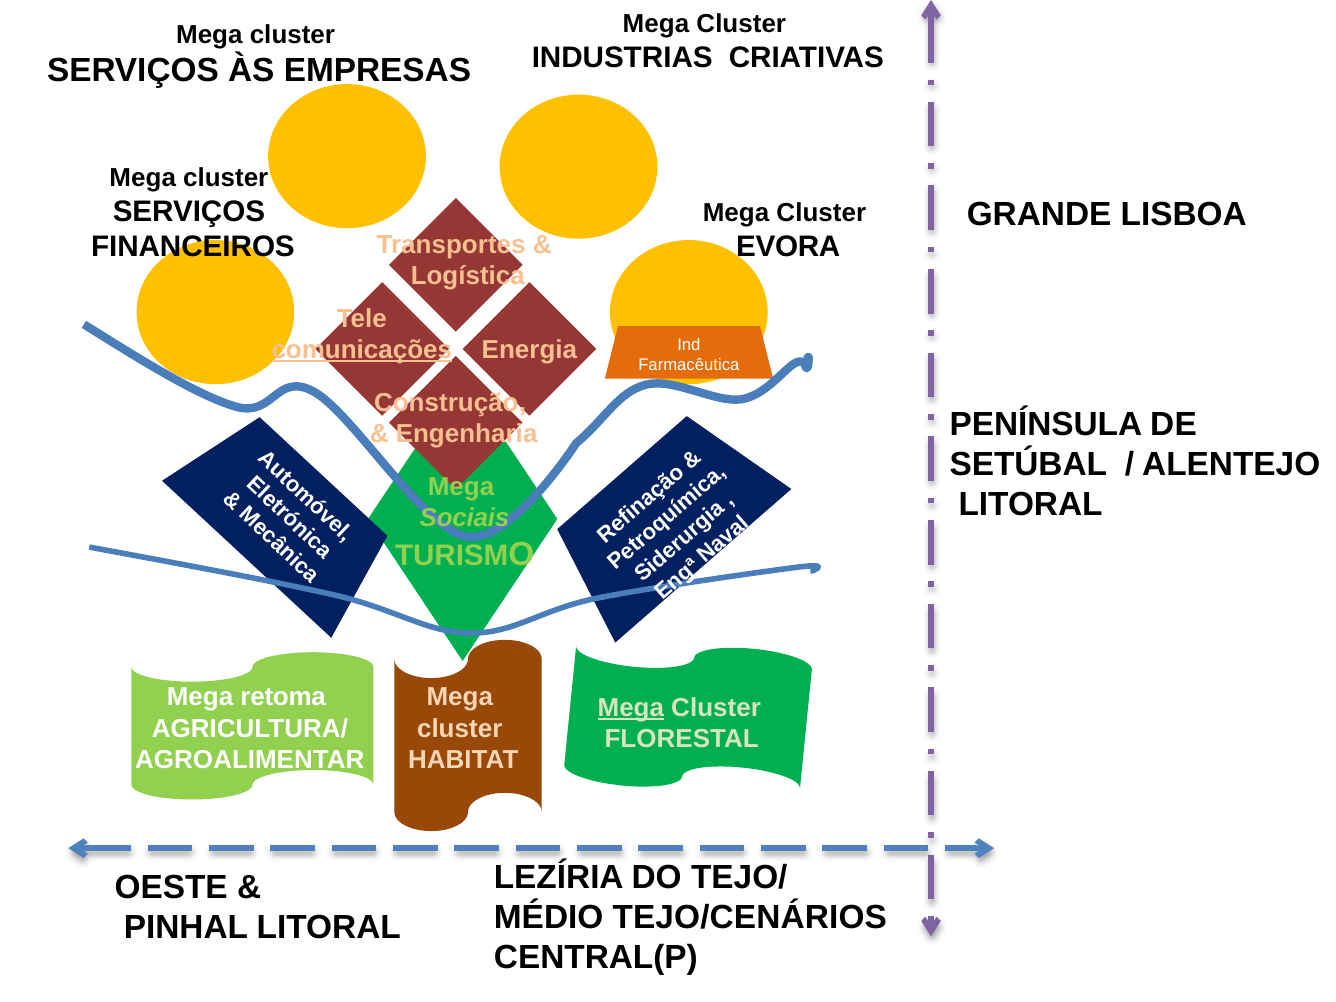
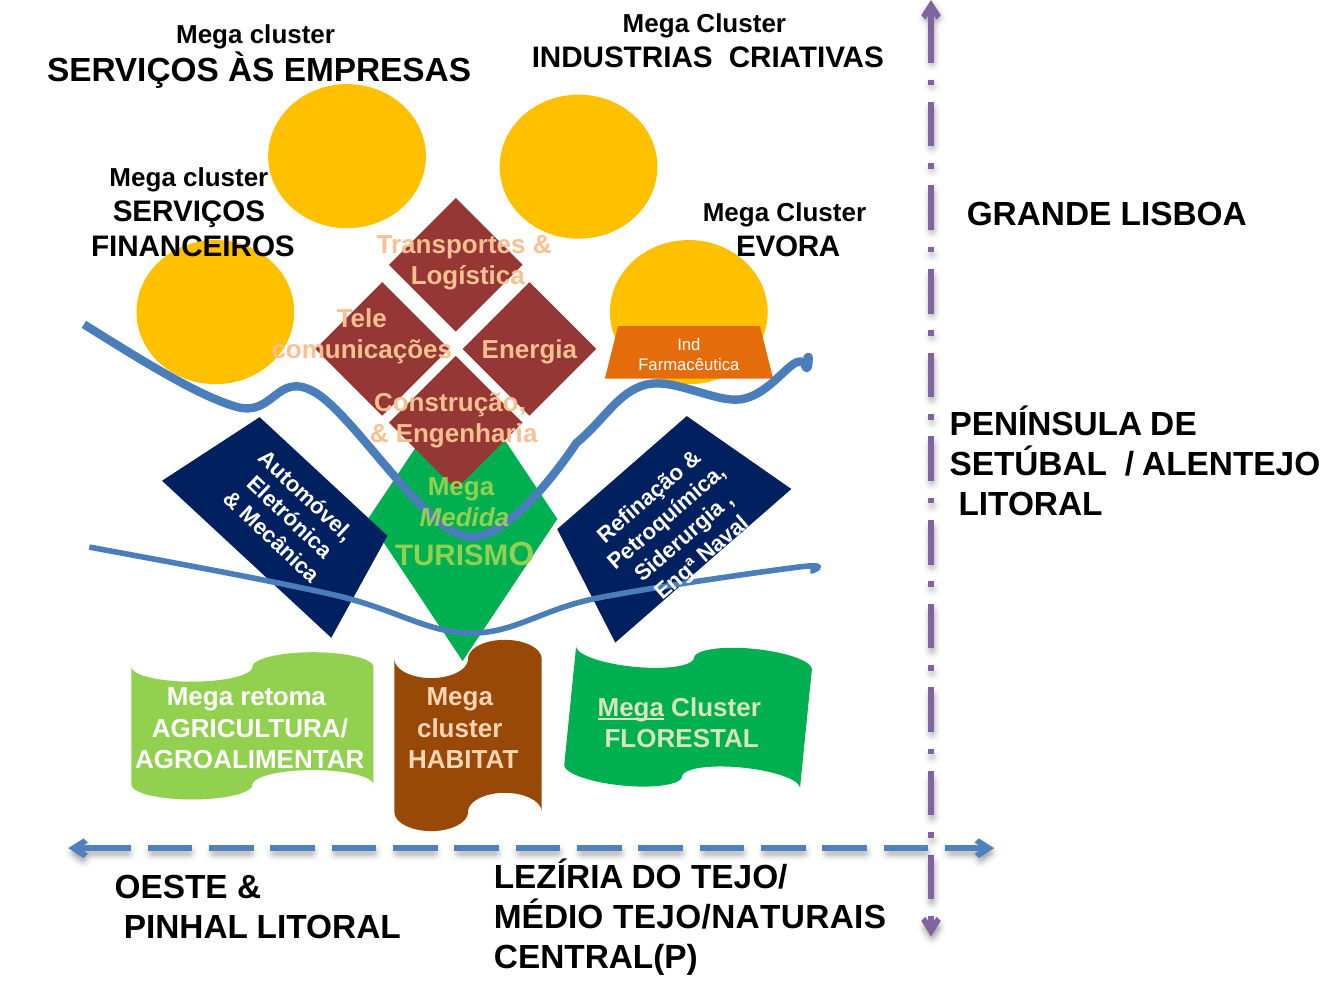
comunicações underline: present -> none (362, 350)
Sociais: Sociais -> Medida (464, 518)
TEJO/CENÁRIOS: TEJO/CENÁRIOS -> TEJO/NATURAIS (750, 917)
